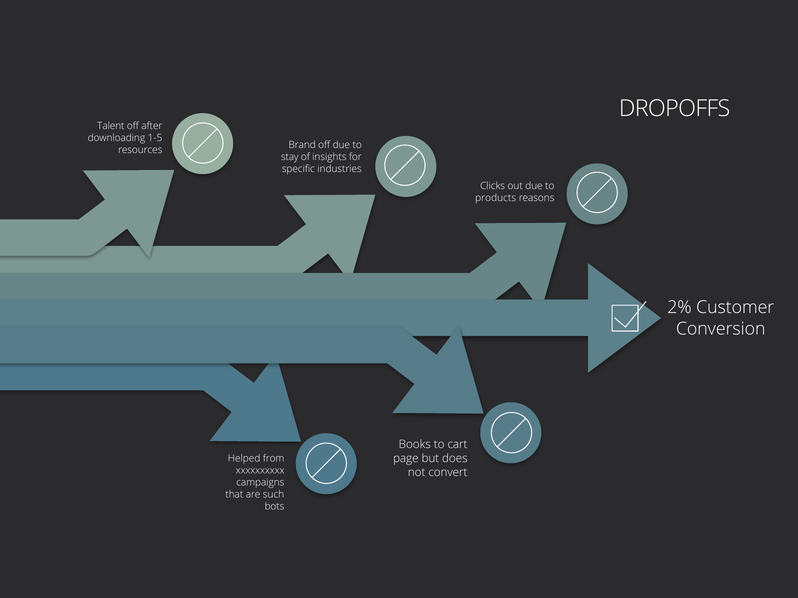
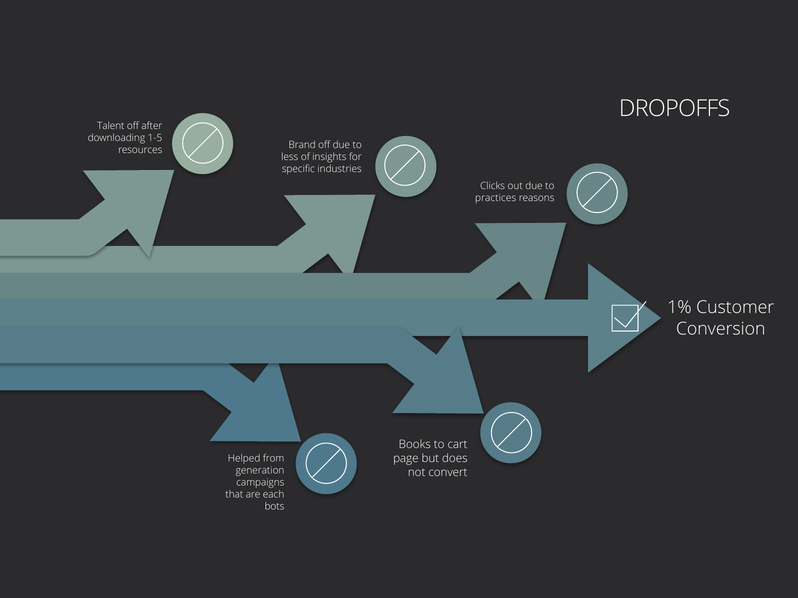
stay: stay -> less (290, 157)
products: products -> practices (496, 198)
2%: 2% -> 1% (680, 308)
xxxxxxxxxx: xxxxxxxxxx -> generation (260, 471)
such: such -> each (274, 495)
